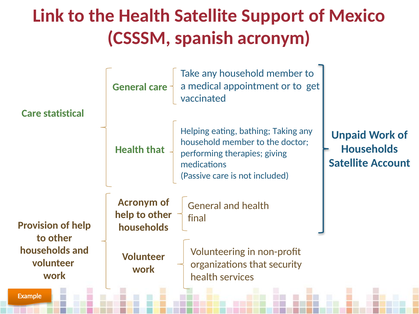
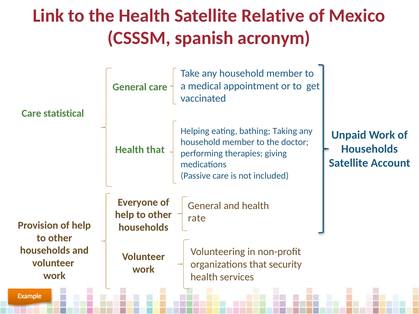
Support: Support -> Relative (273, 16)
Acronym: Acronym -> Everyone (138, 202)
final: final -> rate (197, 218)
